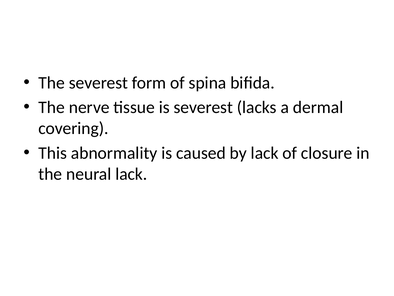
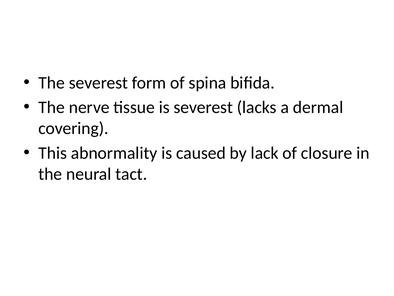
neural lack: lack -> tact (131, 174)
